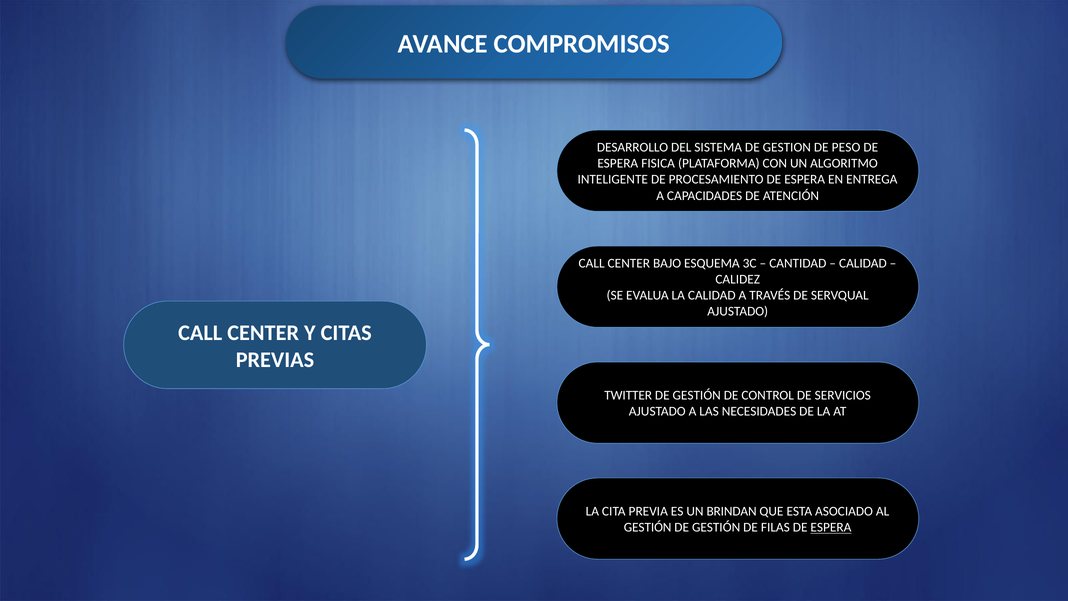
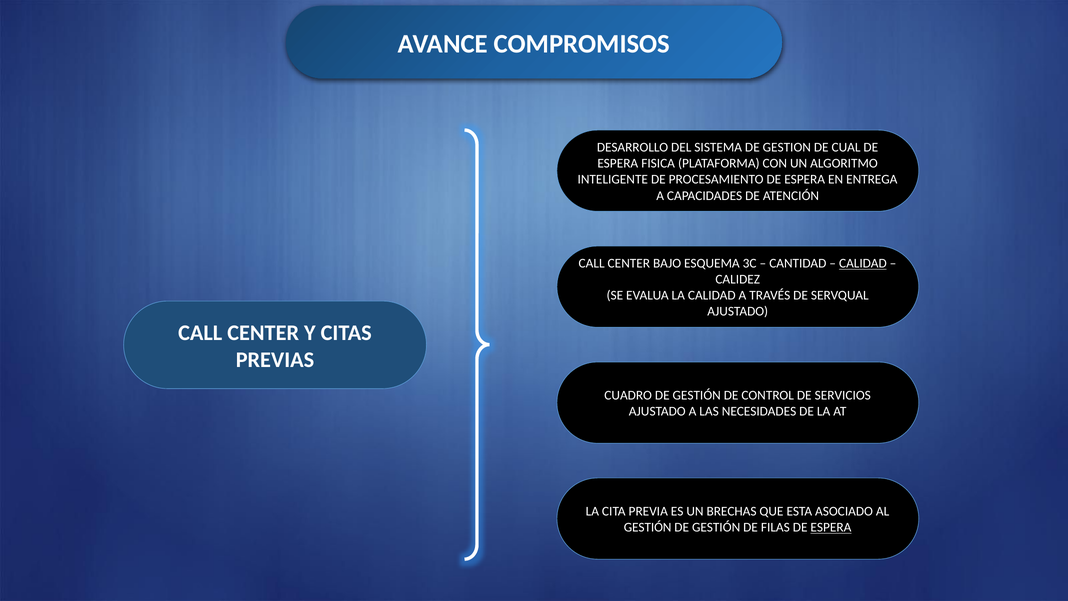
PESO: PESO -> CUAL (846, 147)
CALIDAD underline: none -> present (863, 263)
TWITTER: TWITTER -> CUADRO (628, 395)
BRINDAN: BRINDAN -> BRECHAS (732, 511)
